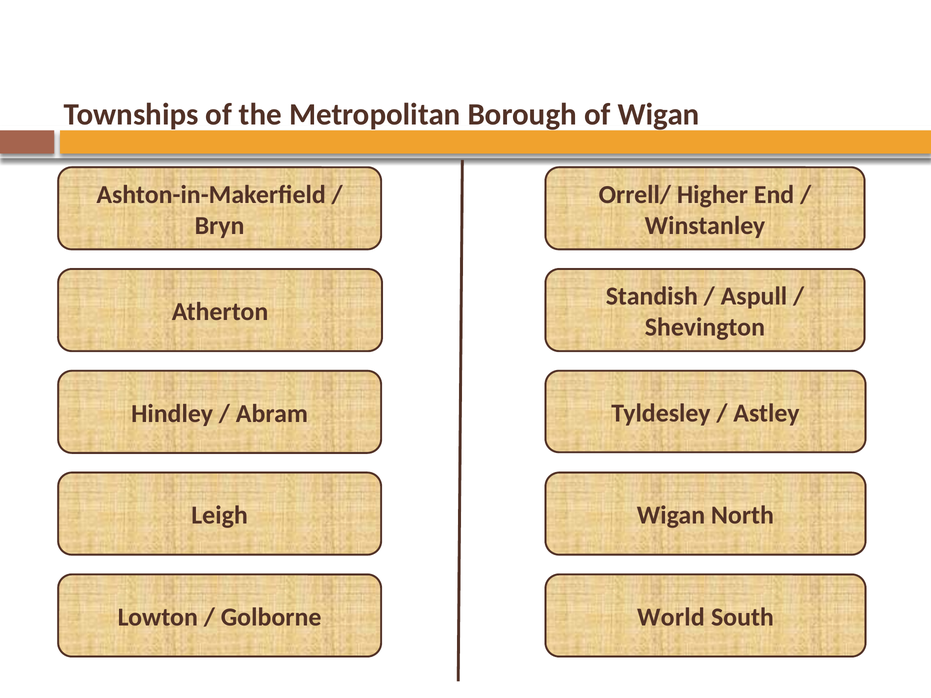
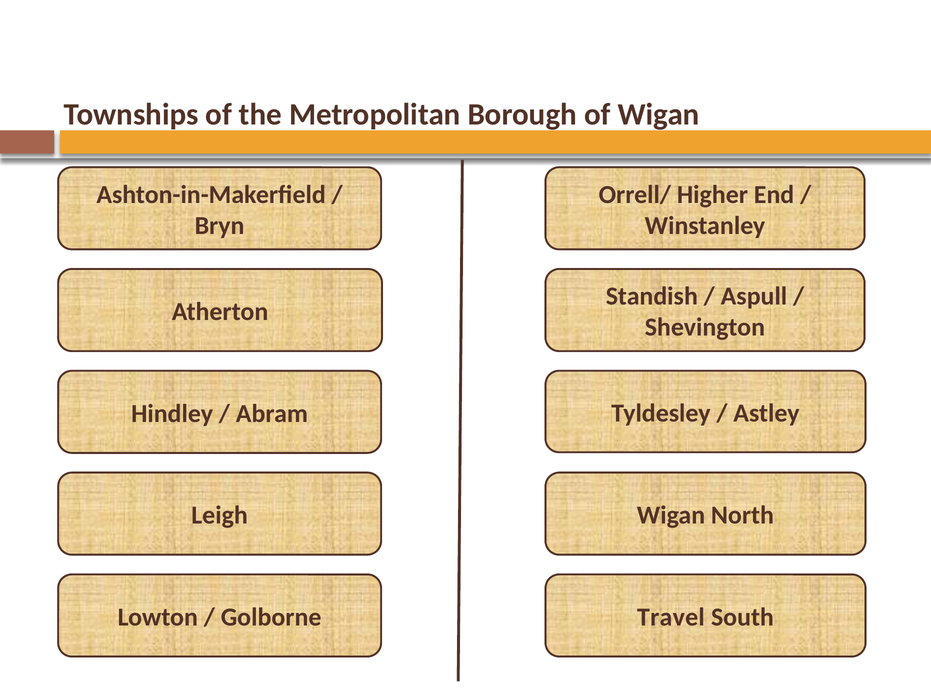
World: World -> Travel (671, 617)
